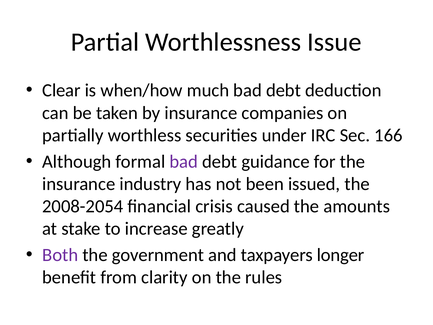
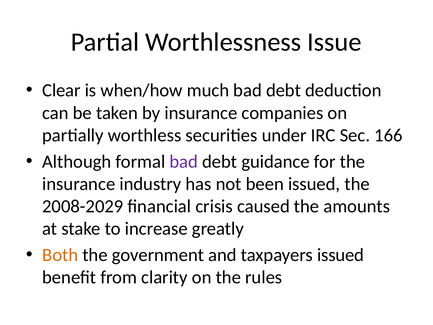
2008-2054: 2008-2054 -> 2008-2029 (83, 206)
Both colour: purple -> orange (60, 255)
taxpayers longer: longer -> issued (341, 255)
